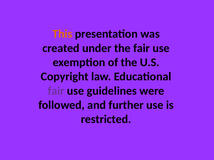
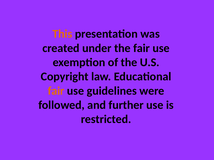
fair colour: purple -> orange (56, 91)
